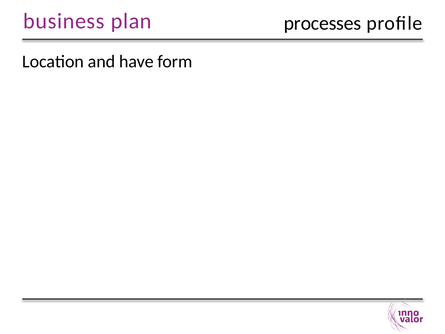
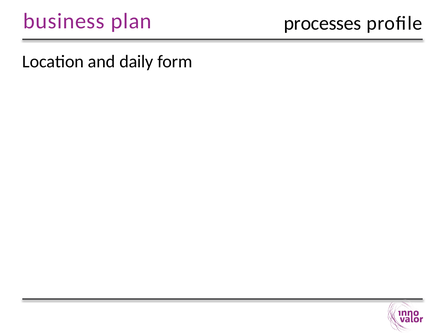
have: have -> daily (136, 62)
